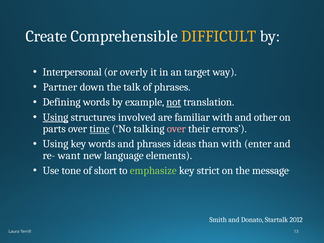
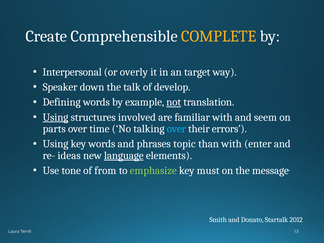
DIFFICULT: DIFFICULT -> COMPLETE (219, 36)
Partner: Partner -> Speaker (60, 87)
of phrases: phrases -> develop (172, 87)
other: other -> seem (265, 117)
time underline: present -> none (99, 129)
over colour: pink -> light blue (176, 129)
ideas: ideas -> topic (184, 144)
want: want -> ideas (69, 156)
language underline: none -> present (124, 156)
short: short -> from (105, 171)
strict: strict -> must (208, 171)
